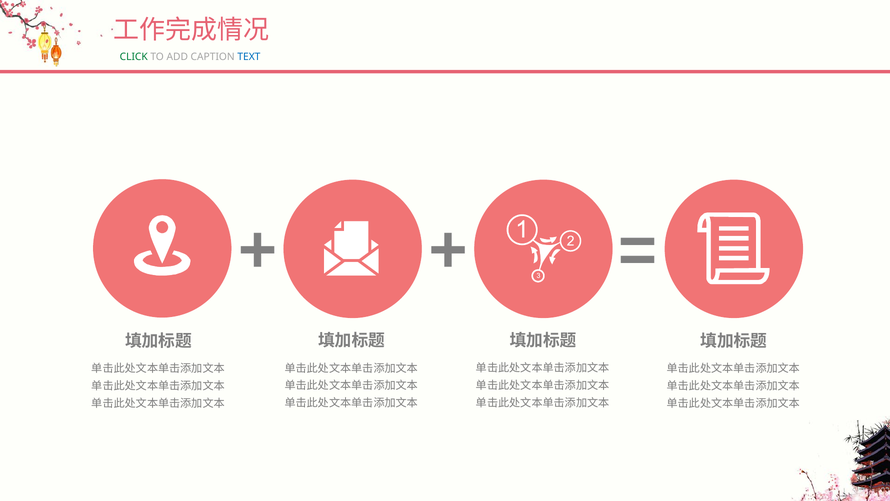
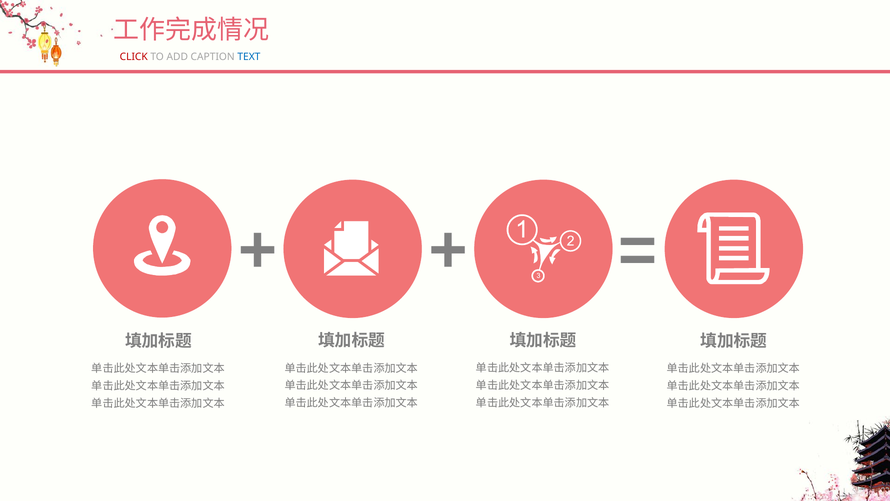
CLICK colour: green -> red (134, 57)
